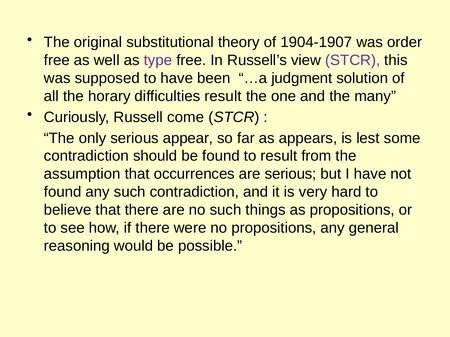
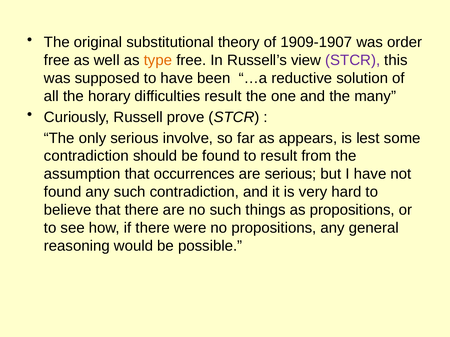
1904-1907: 1904-1907 -> 1909-1907 (316, 42)
type colour: purple -> orange (158, 60)
judgment: judgment -> reductive (302, 78)
come: come -> prove (186, 117)
appear: appear -> involve (188, 138)
